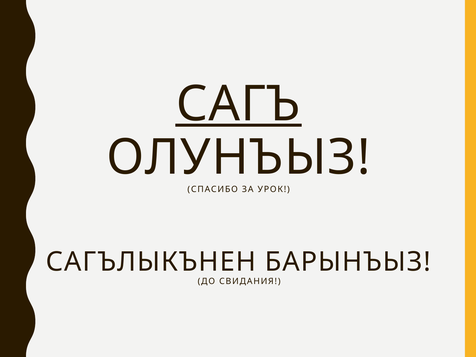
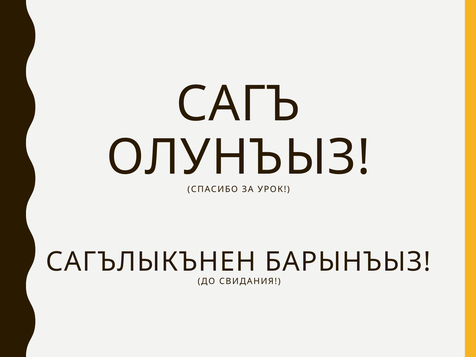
САГЪ underline: present -> none (238, 104)
